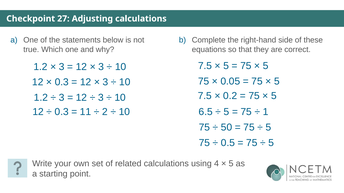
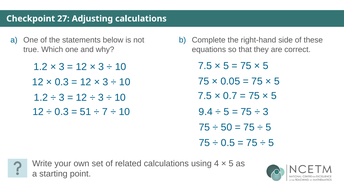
0.2: 0.2 -> 0.7 (230, 96)
11: 11 -> 51 (86, 112)
2: 2 -> 7 (105, 112)
6.5: 6.5 -> 9.4 (206, 112)
1: 1 -> 3 (266, 112)
